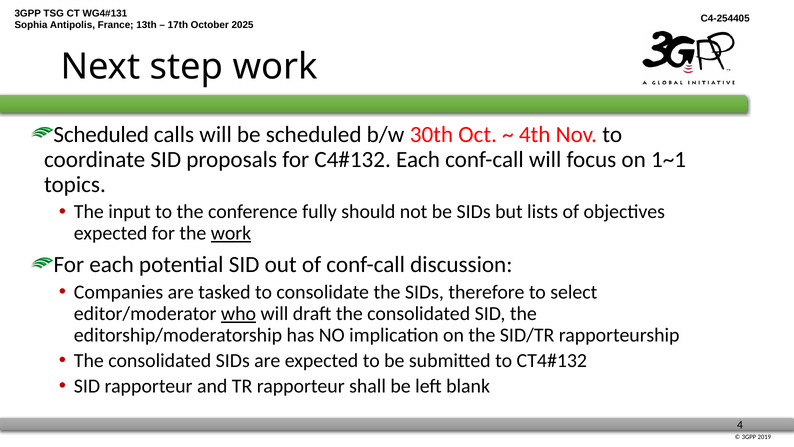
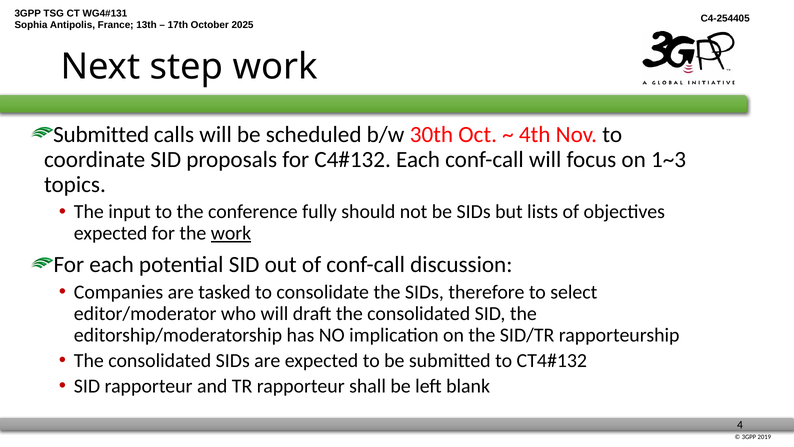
Scheduled: Scheduled -> Submitted (101, 134)
1~1: 1~1 -> 1~3 (669, 159)
who underline: present -> none (238, 313)
